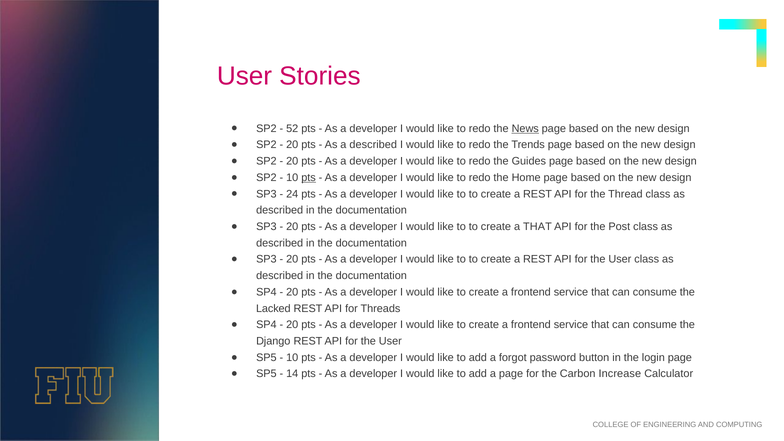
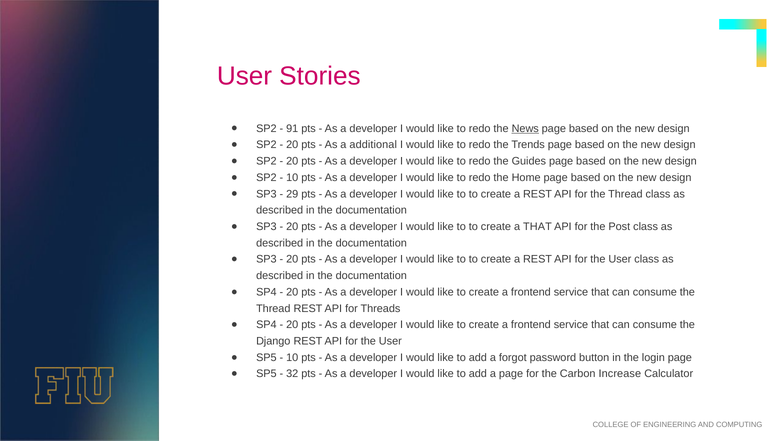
52: 52 -> 91 (292, 129)
a described: described -> additional (373, 145)
pts underline: present -> none (309, 178)
24: 24 -> 29 (292, 194)
Lacked: Lacked -> Thread (273, 308)
14: 14 -> 32 (292, 374)
